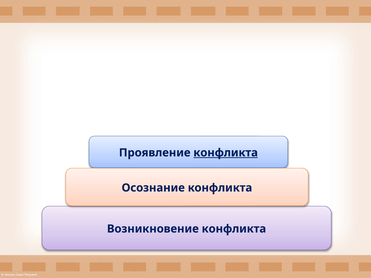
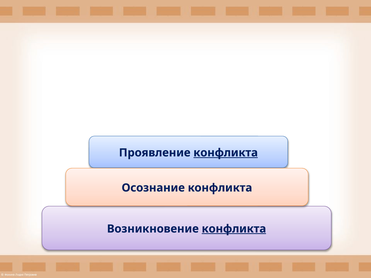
конфликта underline: none -> present (234, 229)
